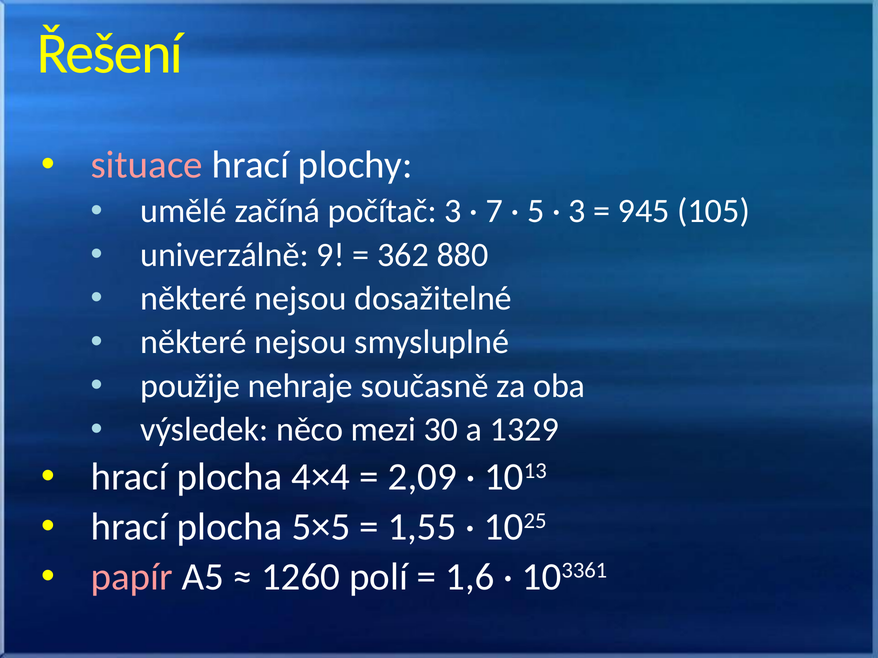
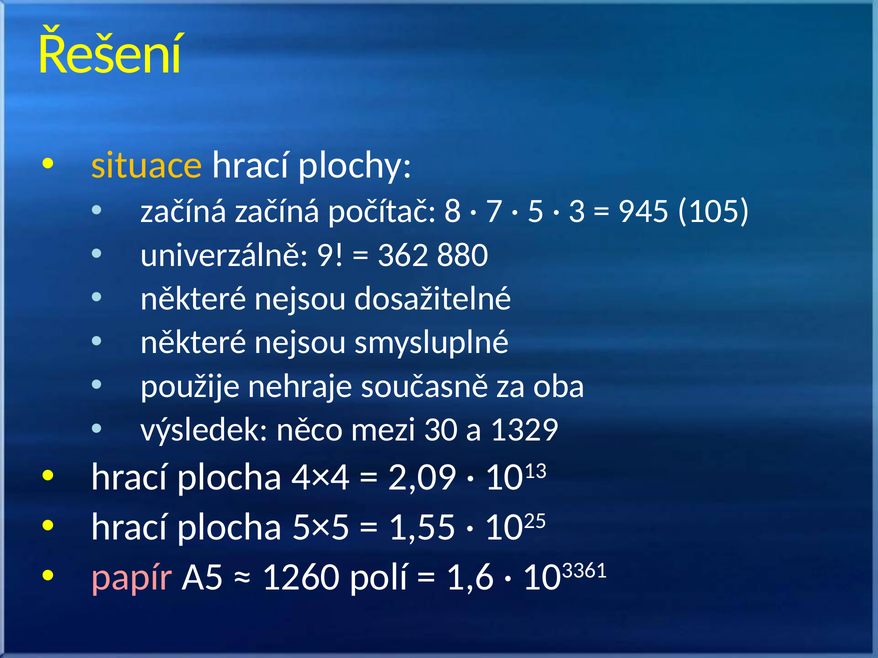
situace colour: pink -> yellow (147, 165)
umělé: umělé -> začíná (184, 211)
počítač 3: 3 -> 8 (453, 211)
